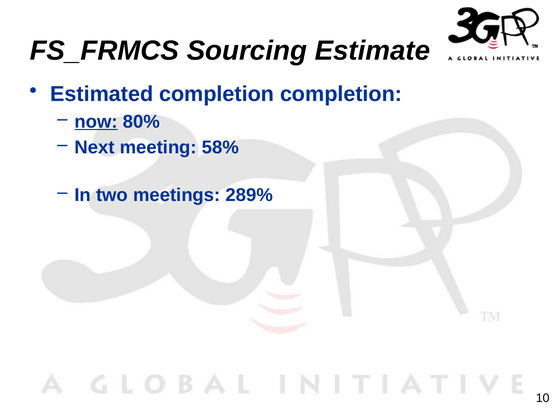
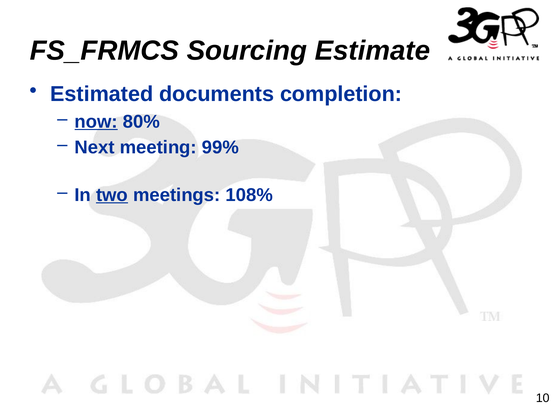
Estimated completion: completion -> documents (217, 94)
58%: 58% -> 99% (220, 148)
two underline: none -> present (112, 195)
289%: 289% -> 108% (249, 195)
